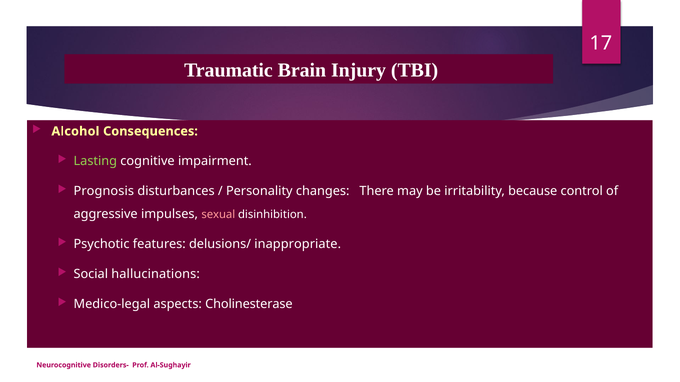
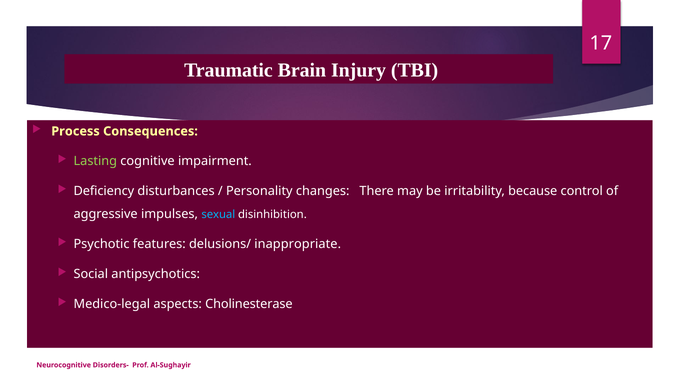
Alcohol: Alcohol -> Process (76, 131)
Prognosis: Prognosis -> Deficiency (104, 191)
sexual colour: pink -> light blue (218, 215)
hallucinations: hallucinations -> antipsychotics (156, 275)
